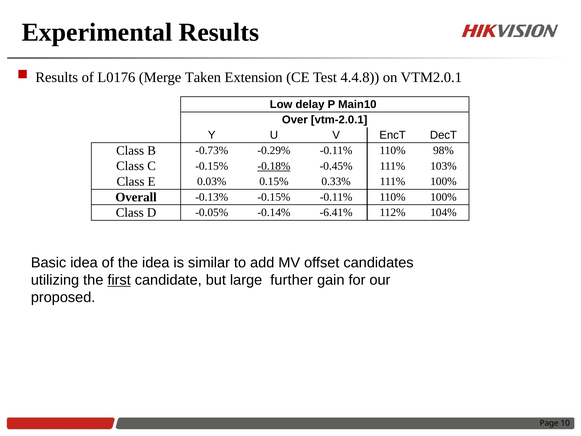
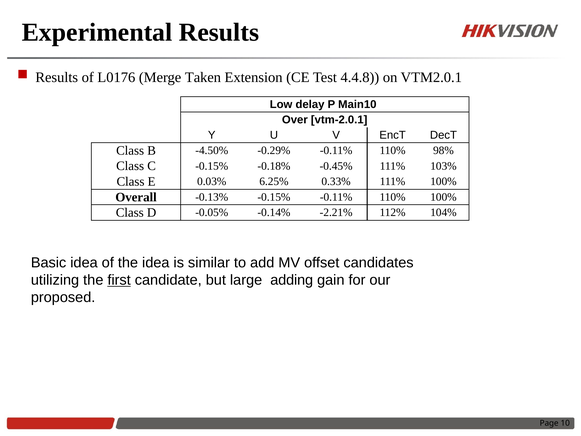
-0.73%: -0.73% -> -4.50% (212, 150)
-0.18% underline: present -> none (274, 166)
0.15%: 0.15% -> 6.25% (274, 181)
-6.41%: -6.41% -> -2.21% (336, 212)
further: further -> adding (292, 280)
